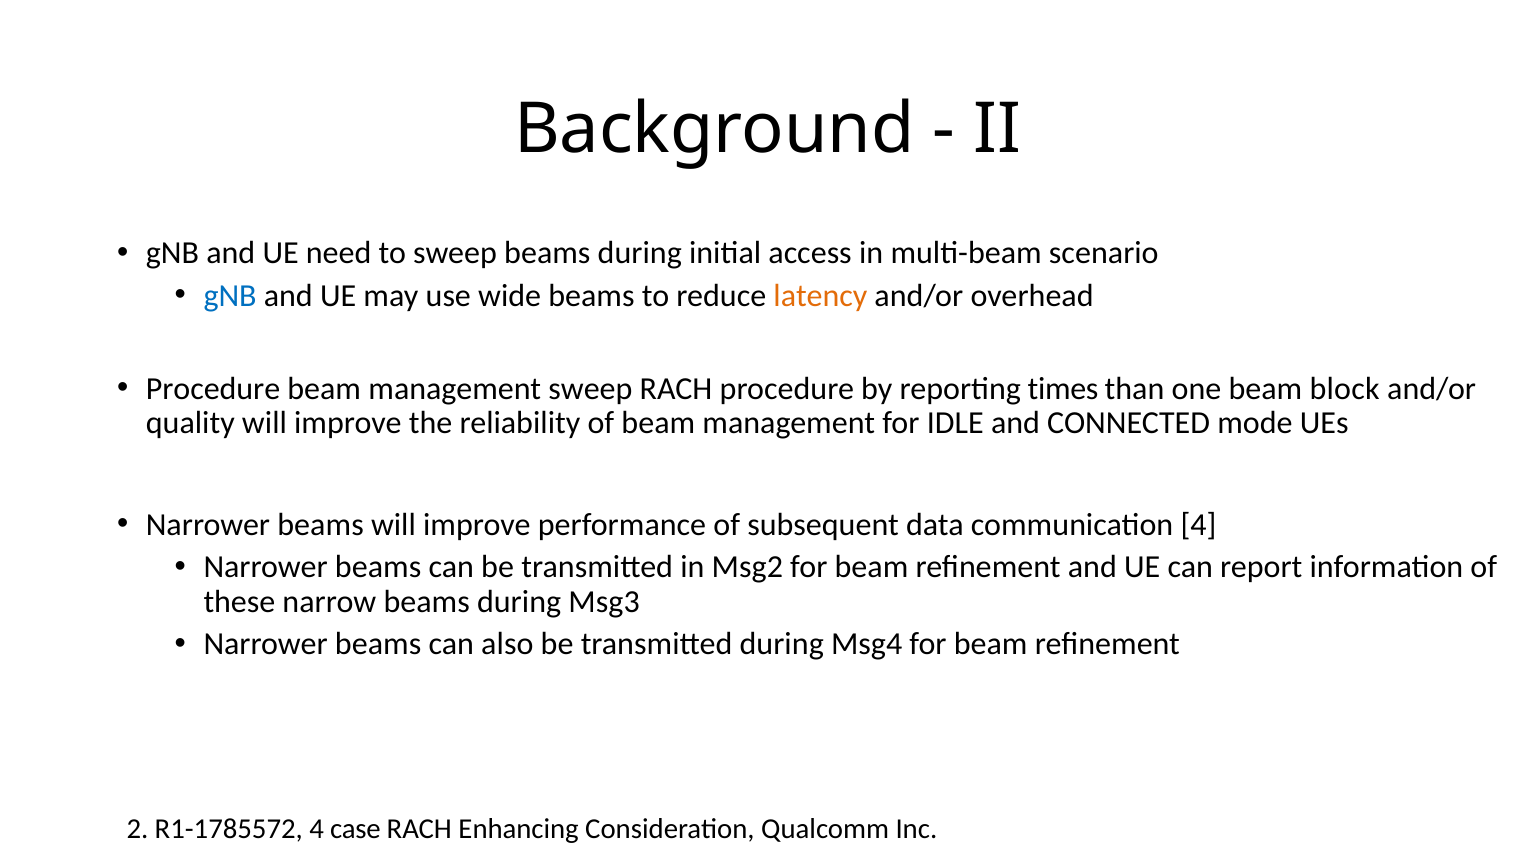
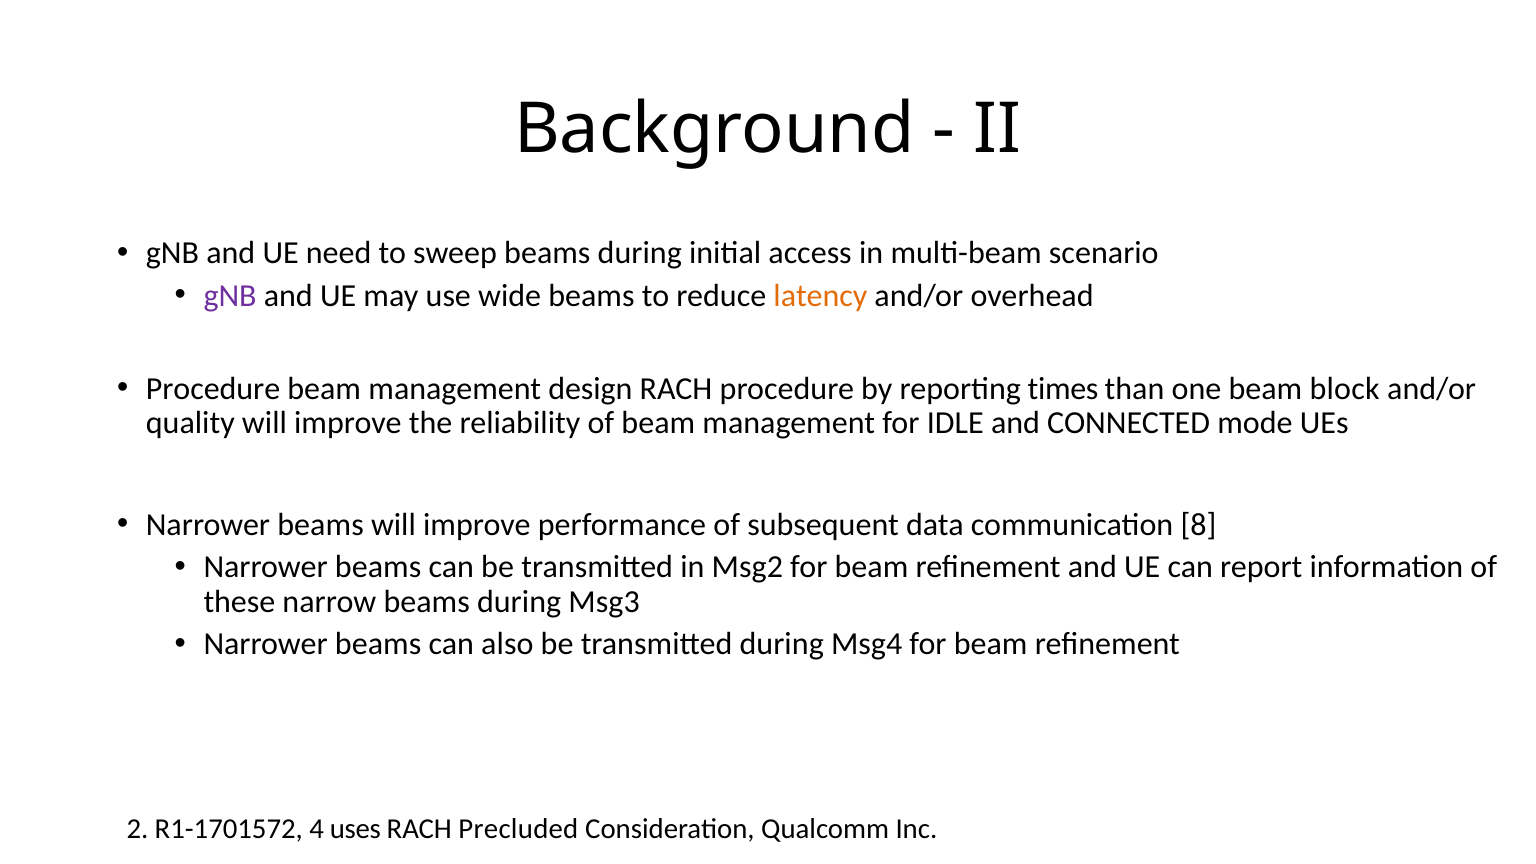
gNB colour: blue -> purple (230, 295)
management sweep: sweep -> design (590, 389)
communication 4: 4 -> 8 (1198, 525)
R1-1785572: R1-1785572 -> R1-1701572 (229, 829)
case: case -> uses (355, 829)
Enhancing: Enhancing -> Precluded (518, 829)
